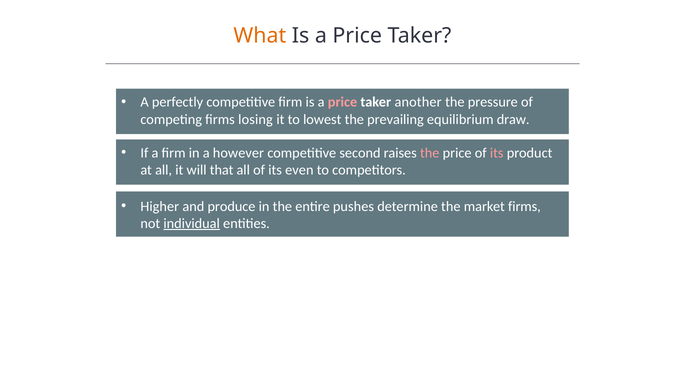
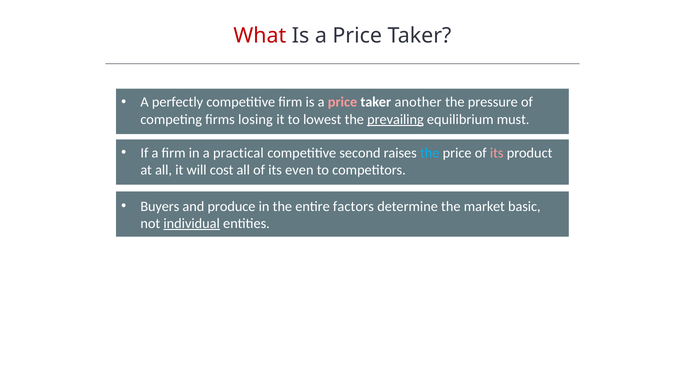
What colour: orange -> red (260, 36)
prevailing underline: none -> present (395, 119)
draw: draw -> must (513, 119)
however: however -> practical (238, 153)
the colour: pink -> light blue (430, 153)
that: that -> cost (222, 170)
Higher: Higher -> Buyers (160, 206)
pushes: pushes -> factors (353, 206)
market firms: firms -> basic (524, 206)
